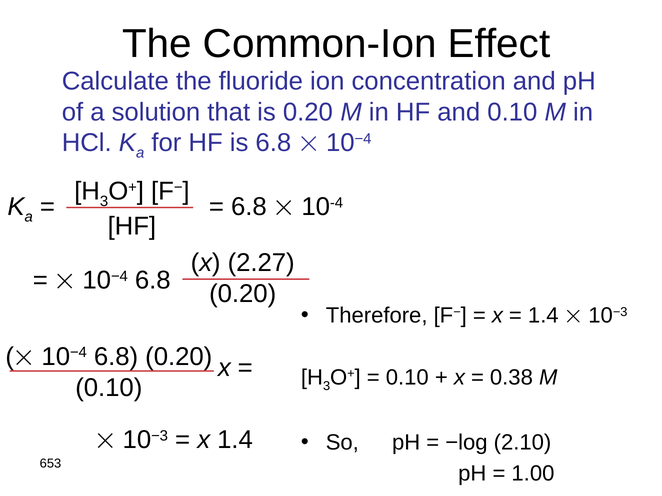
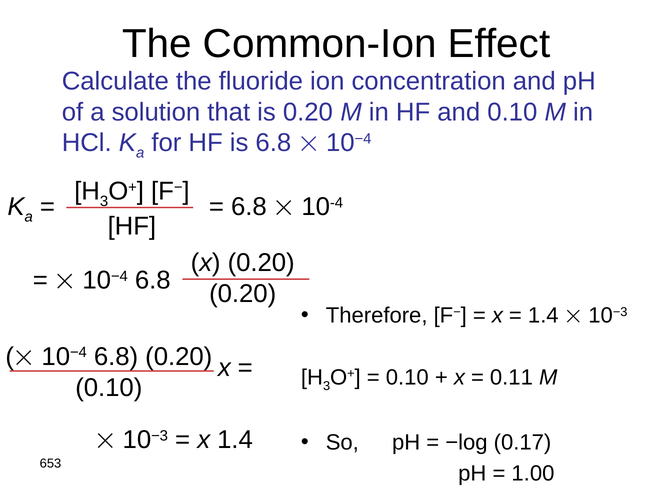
2.27: 2.27 -> 0.20 (261, 263)
0.38: 0.38 -> 0.11 (511, 378)
2.10: 2.10 -> 0.17 (523, 443)
